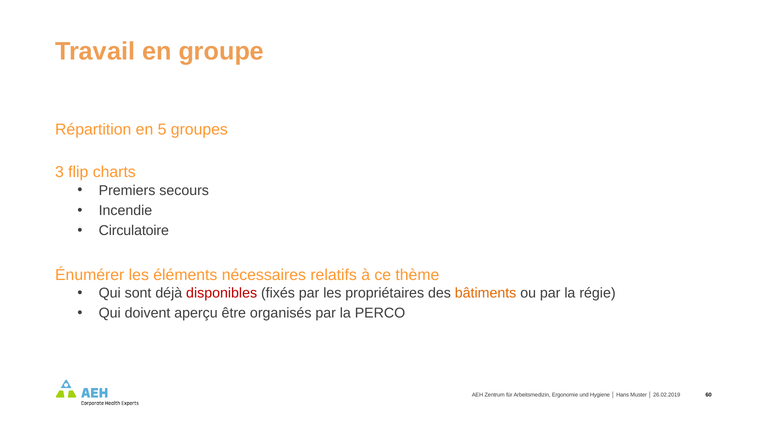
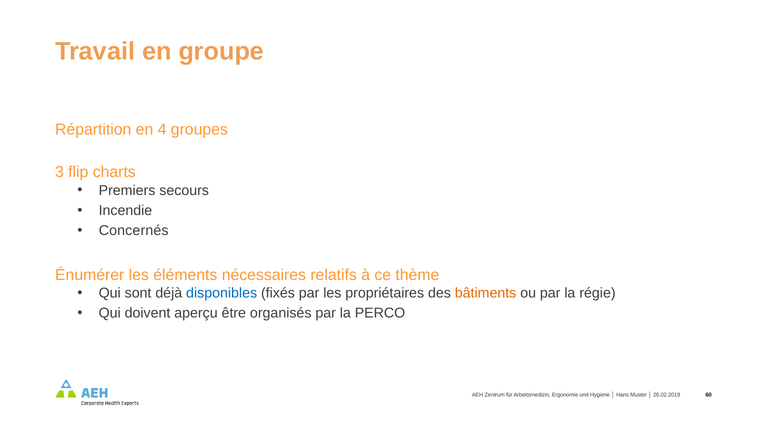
5: 5 -> 4 (162, 129)
Circulatoire: Circulatoire -> Concernés (134, 230)
disponibles colour: red -> blue (222, 293)
